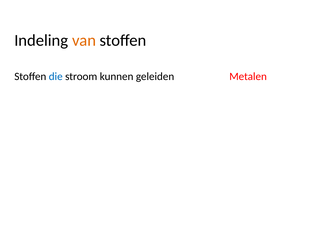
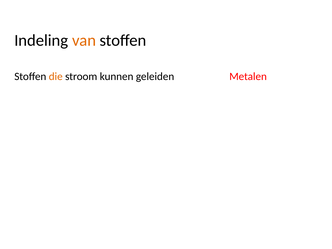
die colour: blue -> orange (56, 77)
